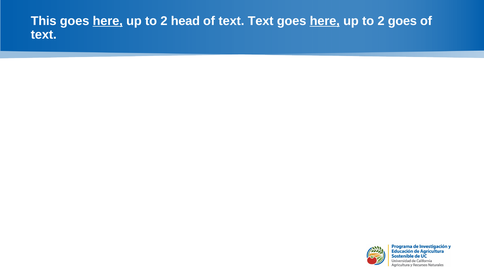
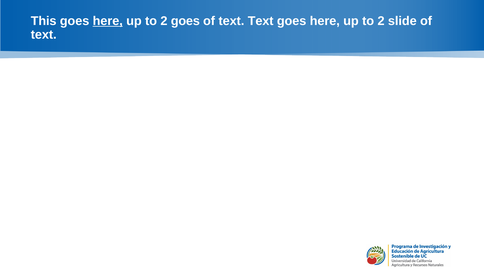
2 head: head -> goes (185, 21)
here underline: present -> none (325, 21)
2 goes: goes -> slide (402, 21)
